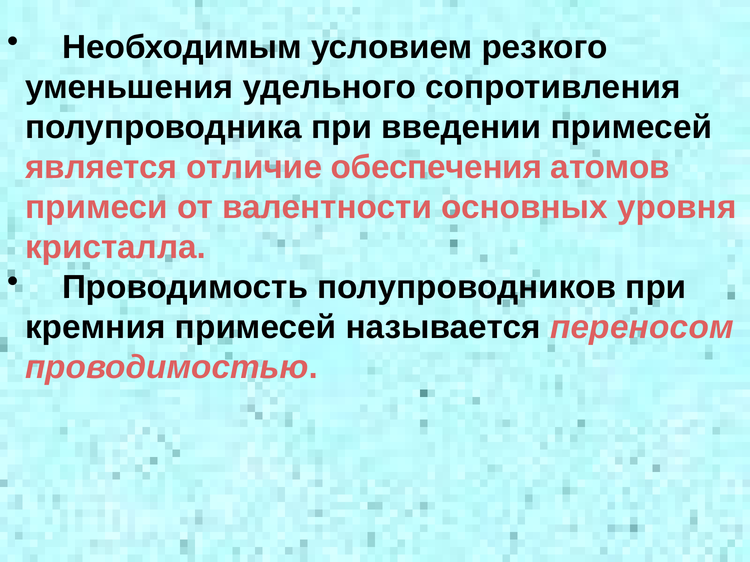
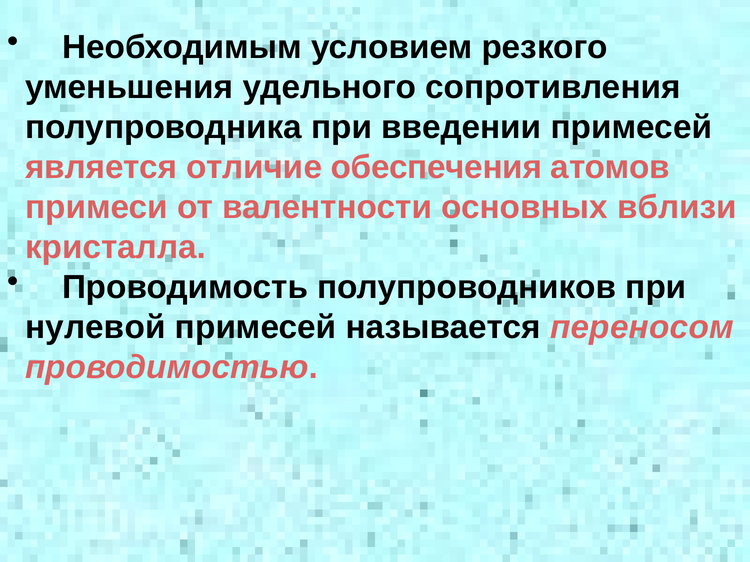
уровня: уровня -> вблизи (677, 207)
кремния: кремния -> нулевой (95, 327)
